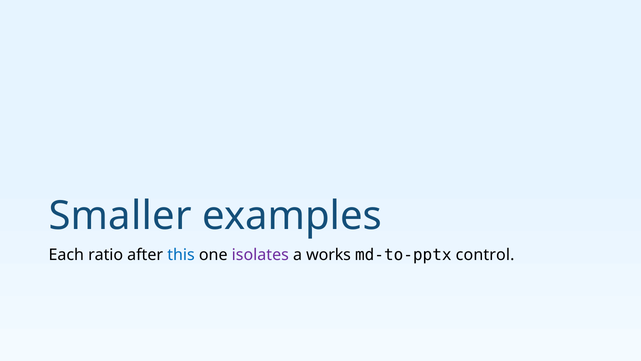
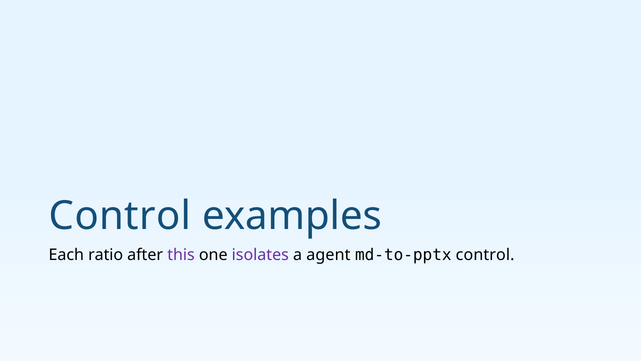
Smaller: Smaller -> Control (120, 216)
this colour: blue -> purple (181, 254)
works: works -> agent (328, 254)
